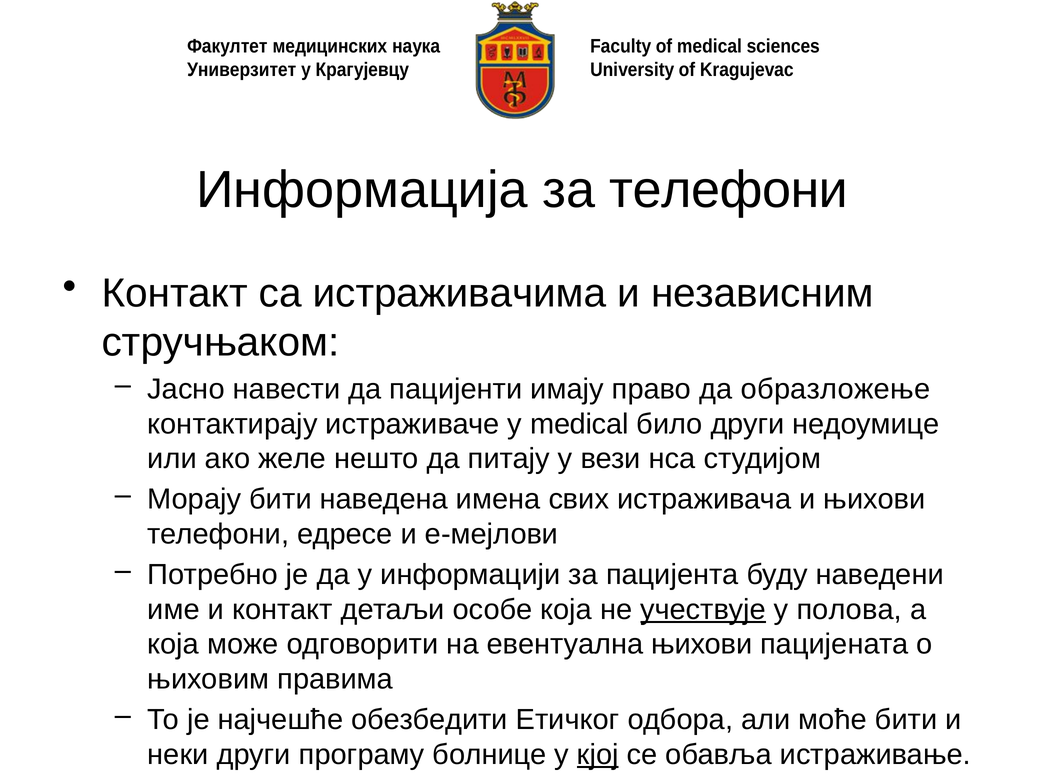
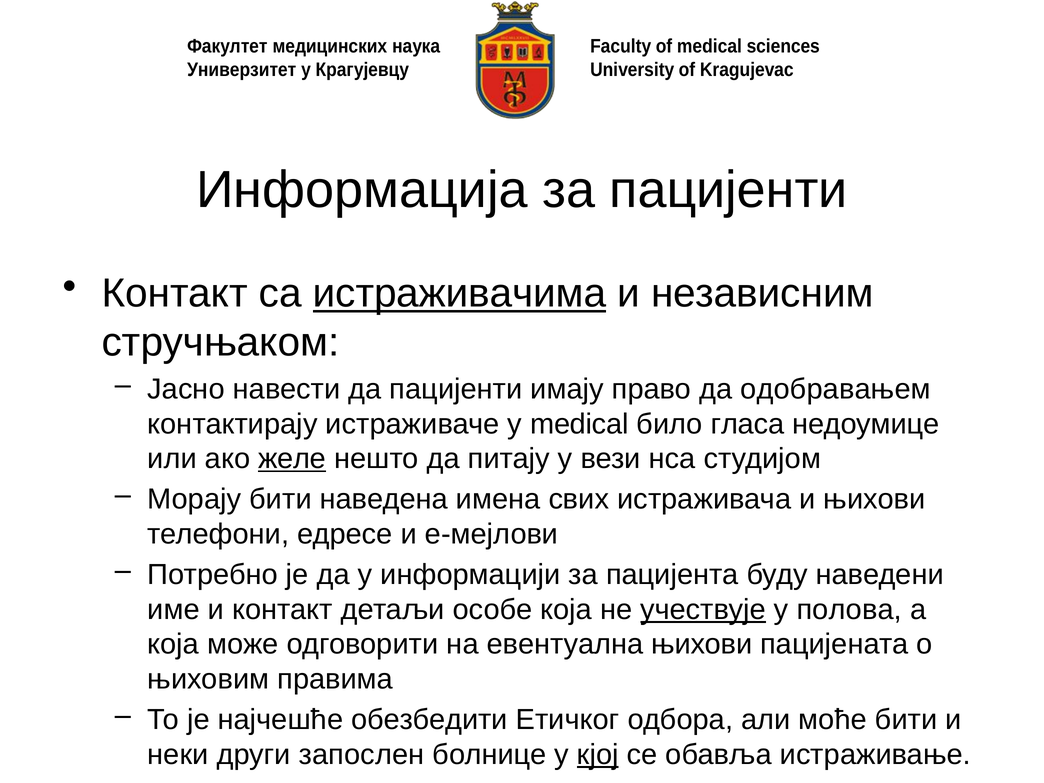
за телефони: телефони -> пацијенти (729, 190)
истраживачима underline: none -> present (460, 294)
образложење: образложење -> одобравањем (836, 389)
било други: други -> гласа (747, 424)
желе underline: none -> present (292, 459)
програму: програму -> запослен (362, 755)
